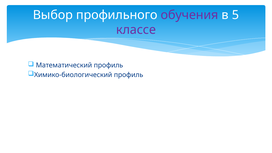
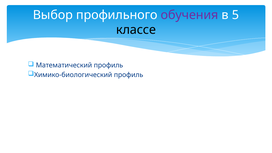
классе colour: purple -> black (136, 30)
